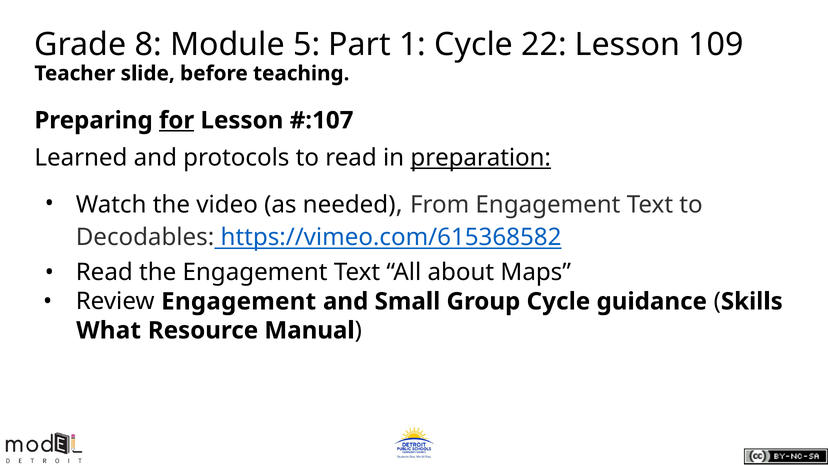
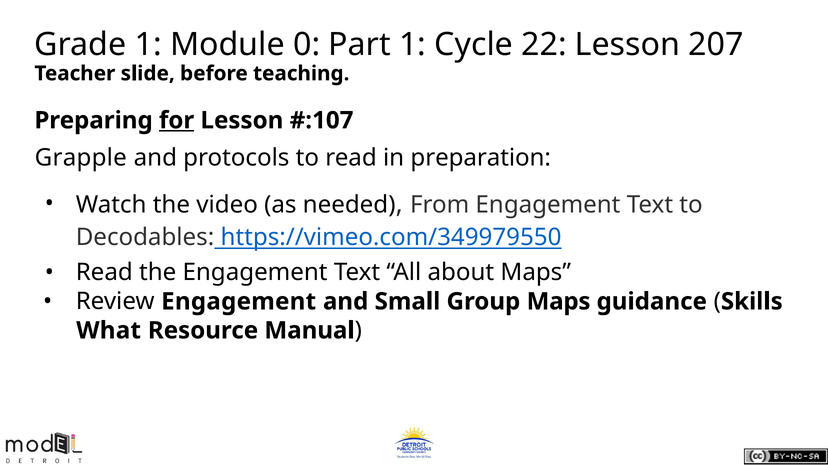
Grade 8: 8 -> 1 (148, 45)
5: 5 -> 0 (307, 45)
109: 109 -> 207 (716, 45)
Learned: Learned -> Grapple (81, 158)
preparation underline: present -> none (481, 158)
https://vimeo.com/615368582: https://vimeo.com/615368582 -> https://vimeo.com/349979550 (391, 237)
Group Cycle: Cycle -> Maps (559, 301)
